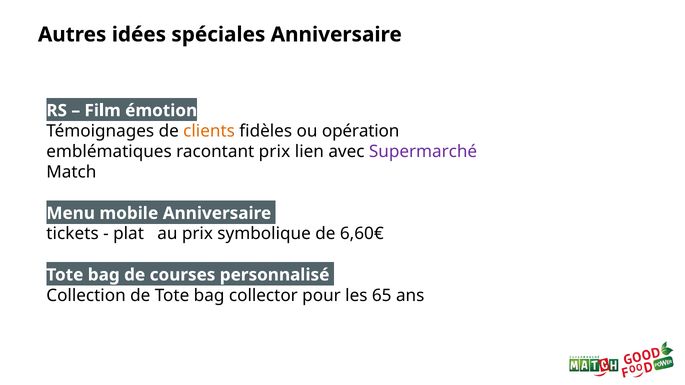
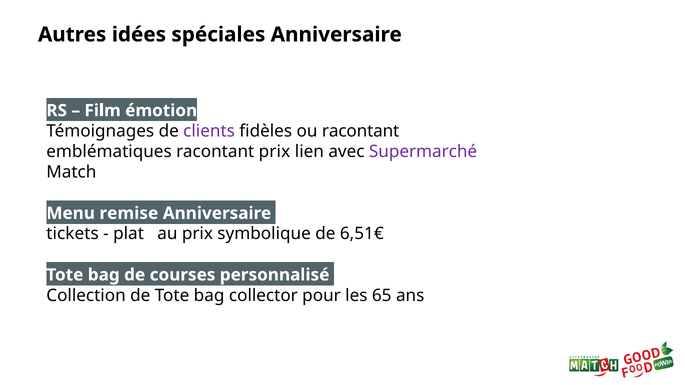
clients colour: orange -> purple (209, 131)
ou opération: opération -> racontant (361, 131)
mobile: mobile -> remise (129, 213)
6,60€: 6,60€ -> 6,51€ (362, 234)
